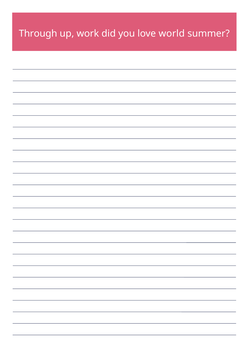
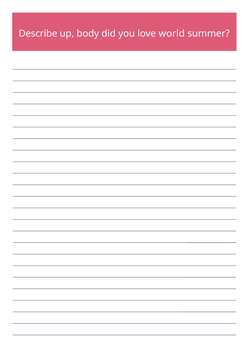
Through: Through -> Describe (38, 33)
work: work -> body (88, 33)
